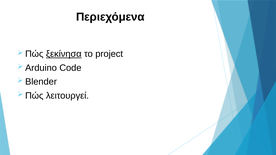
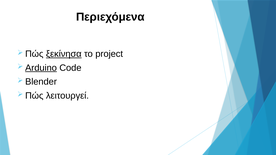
Arduino underline: none -> present (41, 68)
